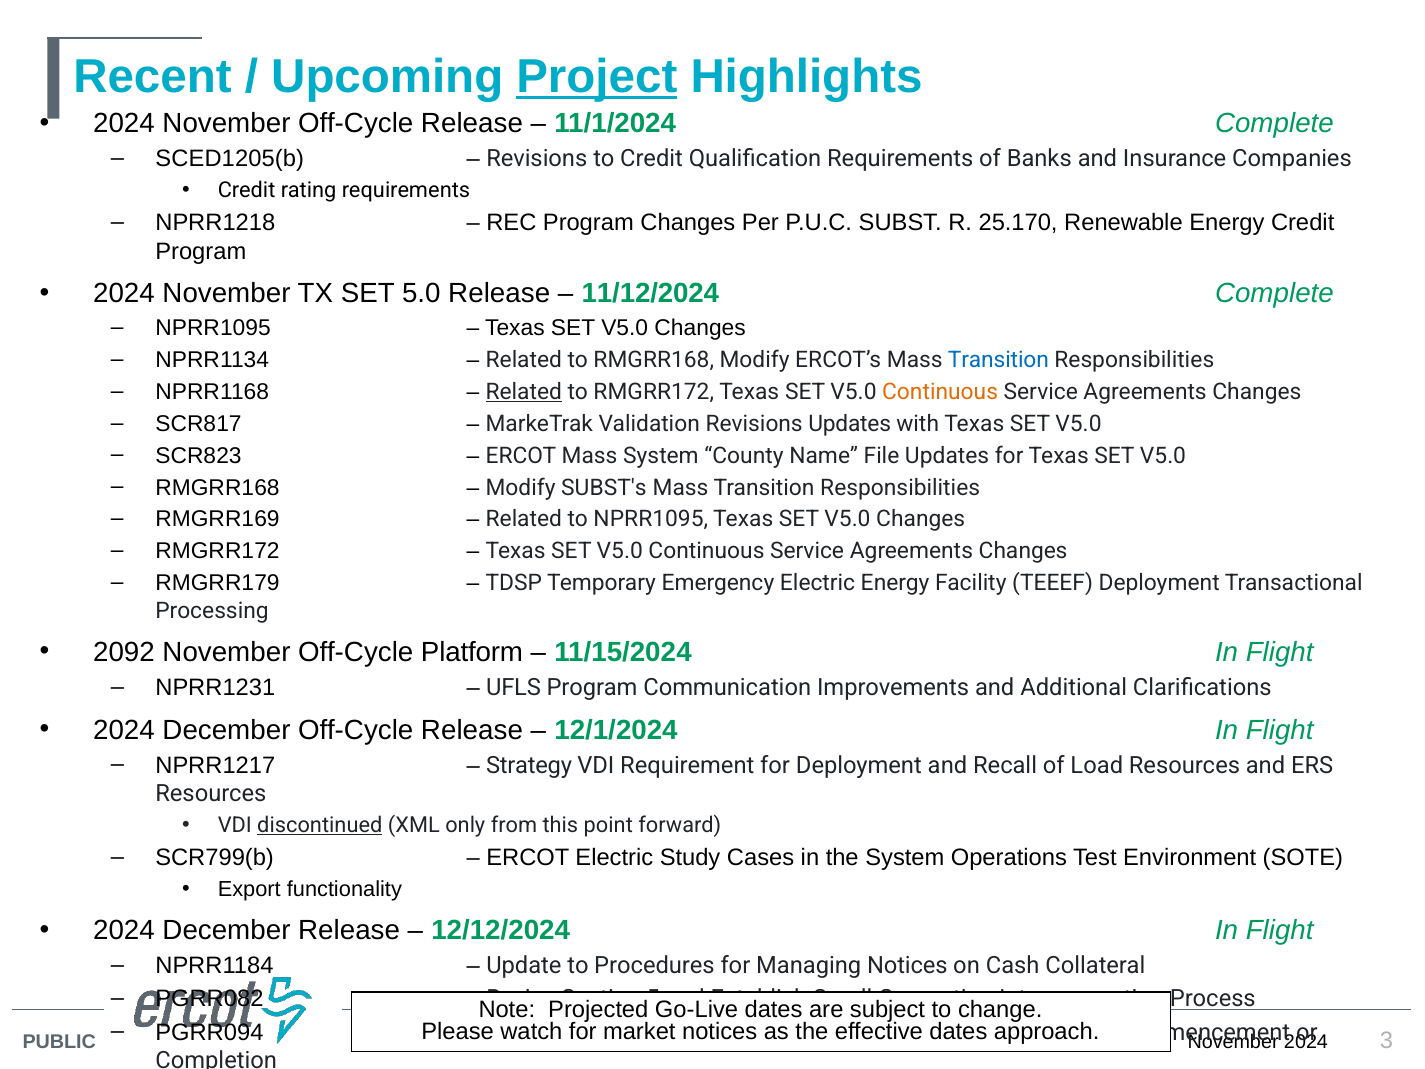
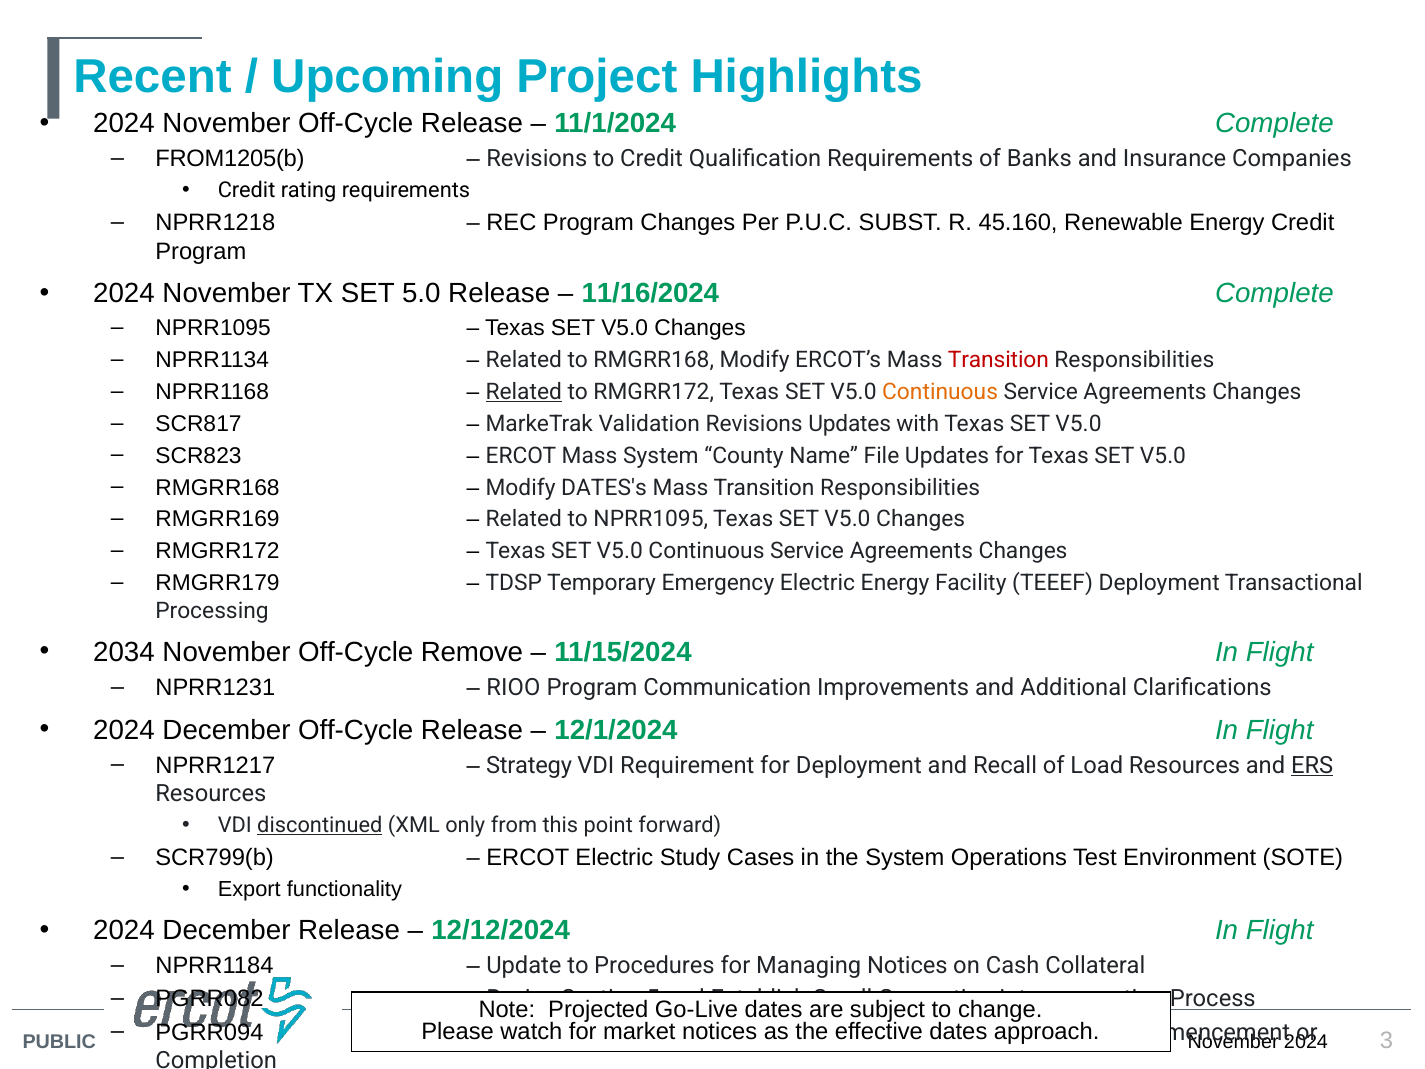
Project underline: present -> none (597, 77)
SCED1205(b: SCED1205(b -> FROM1205(b (230, 159)
25.170: 25.170 -> 45.160 (1018, 223)
11/12/2024: 11/12/2024 -> 11/16/2024 (650, 294)
Transition colour: blue -> red (998, 360)
SUBST's: SUBST's -> DATES's (604, 487)
2092: 2092 -> 2034 (124, 652)
Platform: Platform -> Remove (472, 652)
UFLS: UFLS -> RIOO (513, 688)
ERS underline: none -> present (1312, 765)
